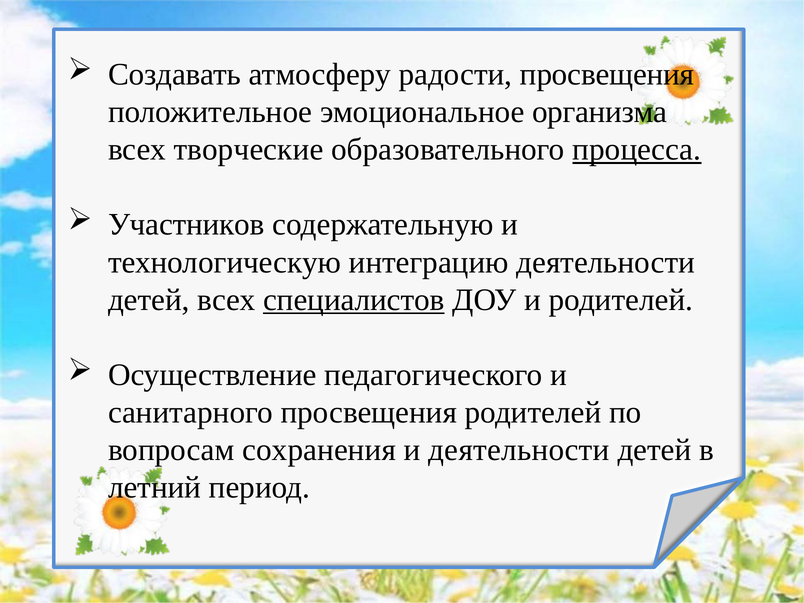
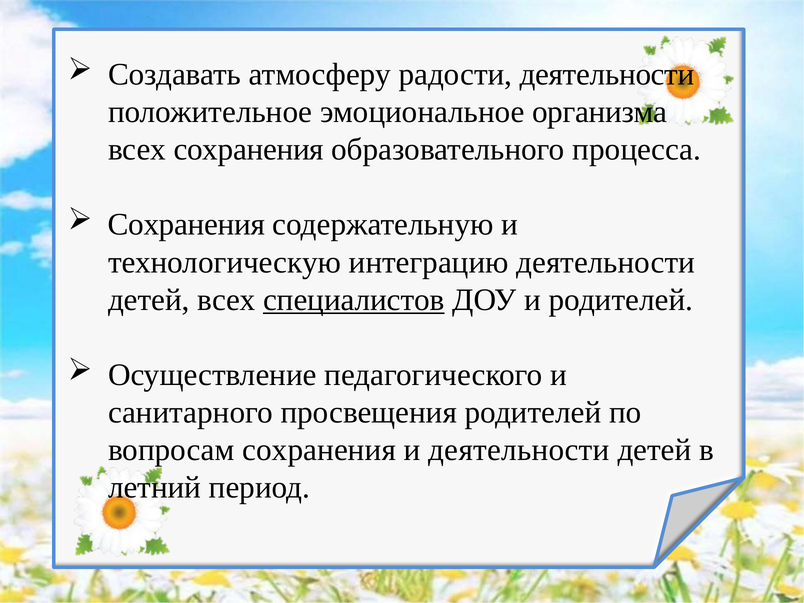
радости просвещения: просвещения -> деятельности (607, 75)
всех творческие: творческие -> сохранения (249, 150)
процесса underline: present -> none (637, 150)
Участников: Участников -> Сохранения (186, 225)
